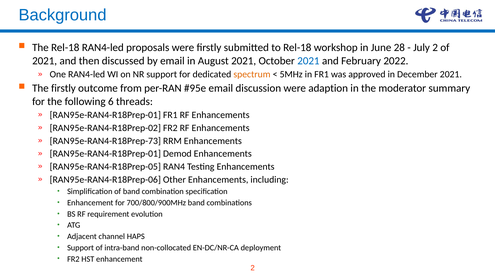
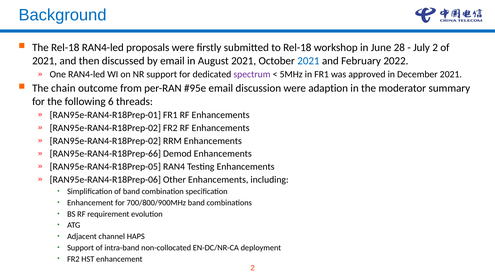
spectrum colour: orange -> purple (252, 75)
The firstly: firstly -> chain (63, 88)
RAN95e-RAN4-R18Prep-73: RAN95e-RAN4-R18Prep-73 -> RAN95e-RAN4-R18Prep-02 (105, 141)
RAN95e-RAN4-R18Prep-01: RAN95e-RAN4-R18Prep-01 -> RAN95e-RAN4-R18Prep-66 (105, 154)
